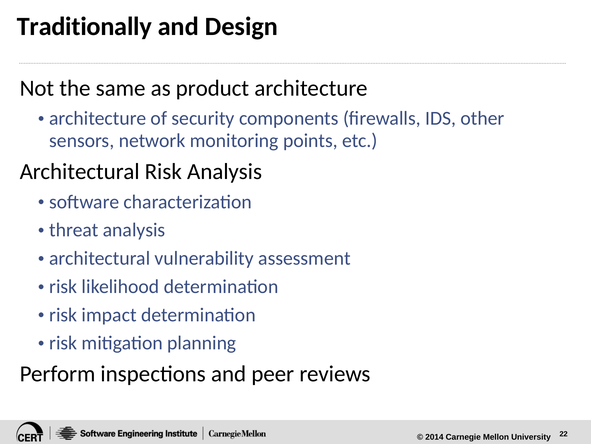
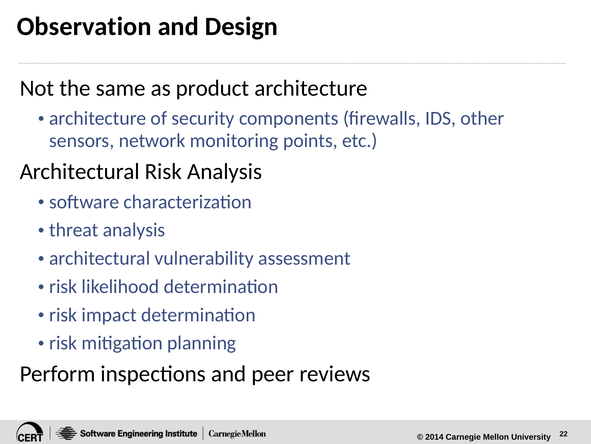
Traditionally: Traditionally -> Observation (84, 26)
